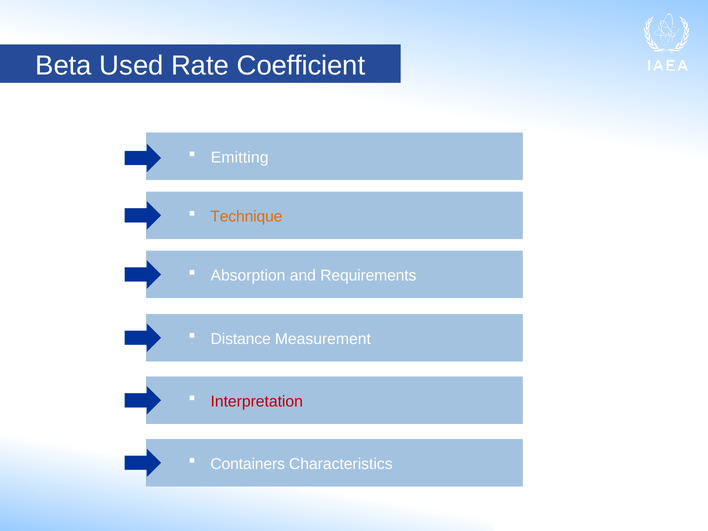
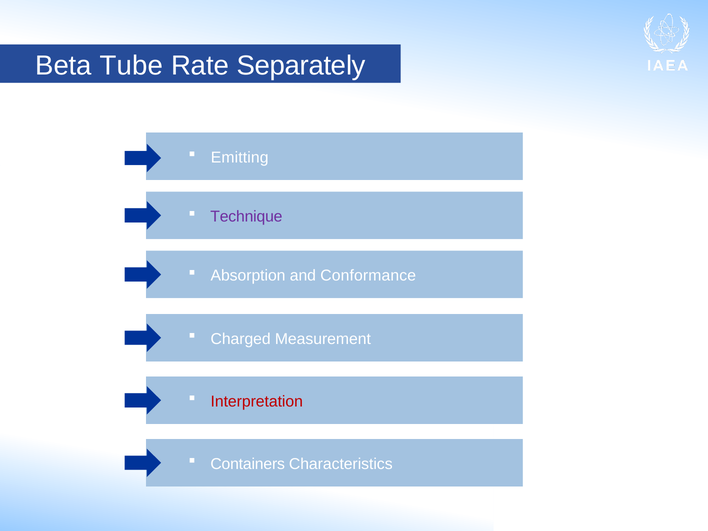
Used: Used -> Tube (131, 66)
Coefficient: Coefficient -> Separately (301, 66)
Technique colour: orange -> purple (246, 216)
Requirements: Requirements -> Conformance (368, 276)
Distance: Distance -> Charged (241, 339)
